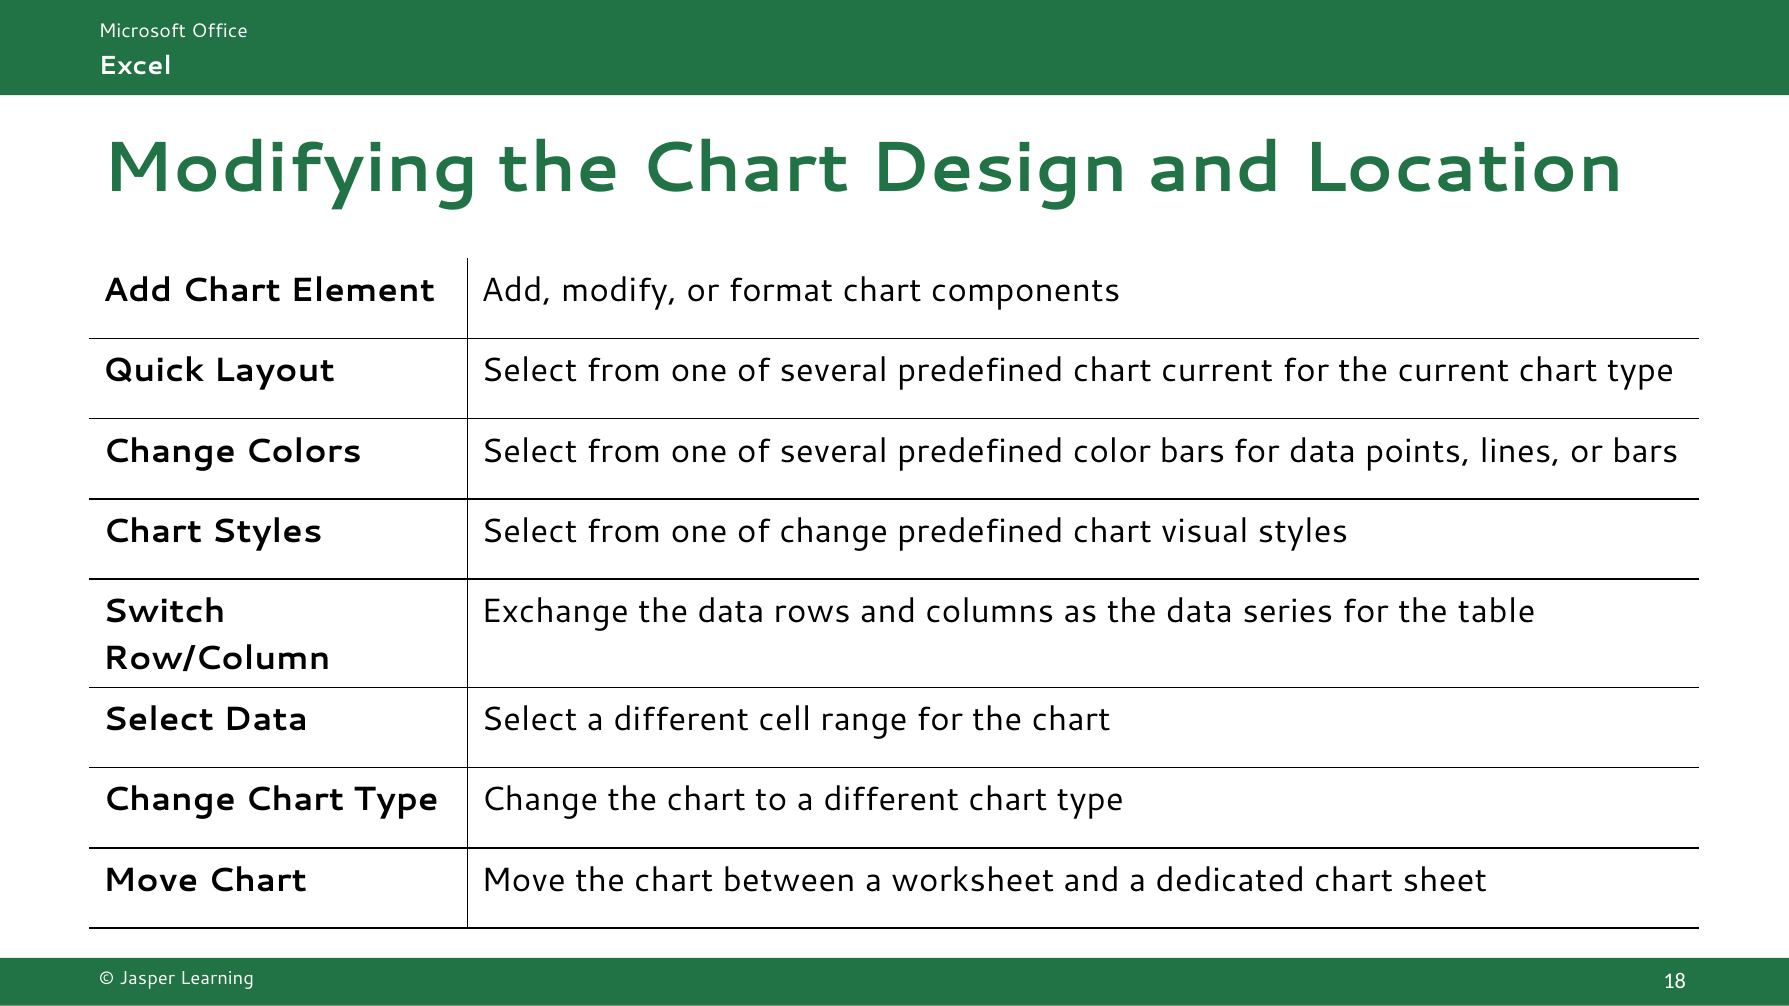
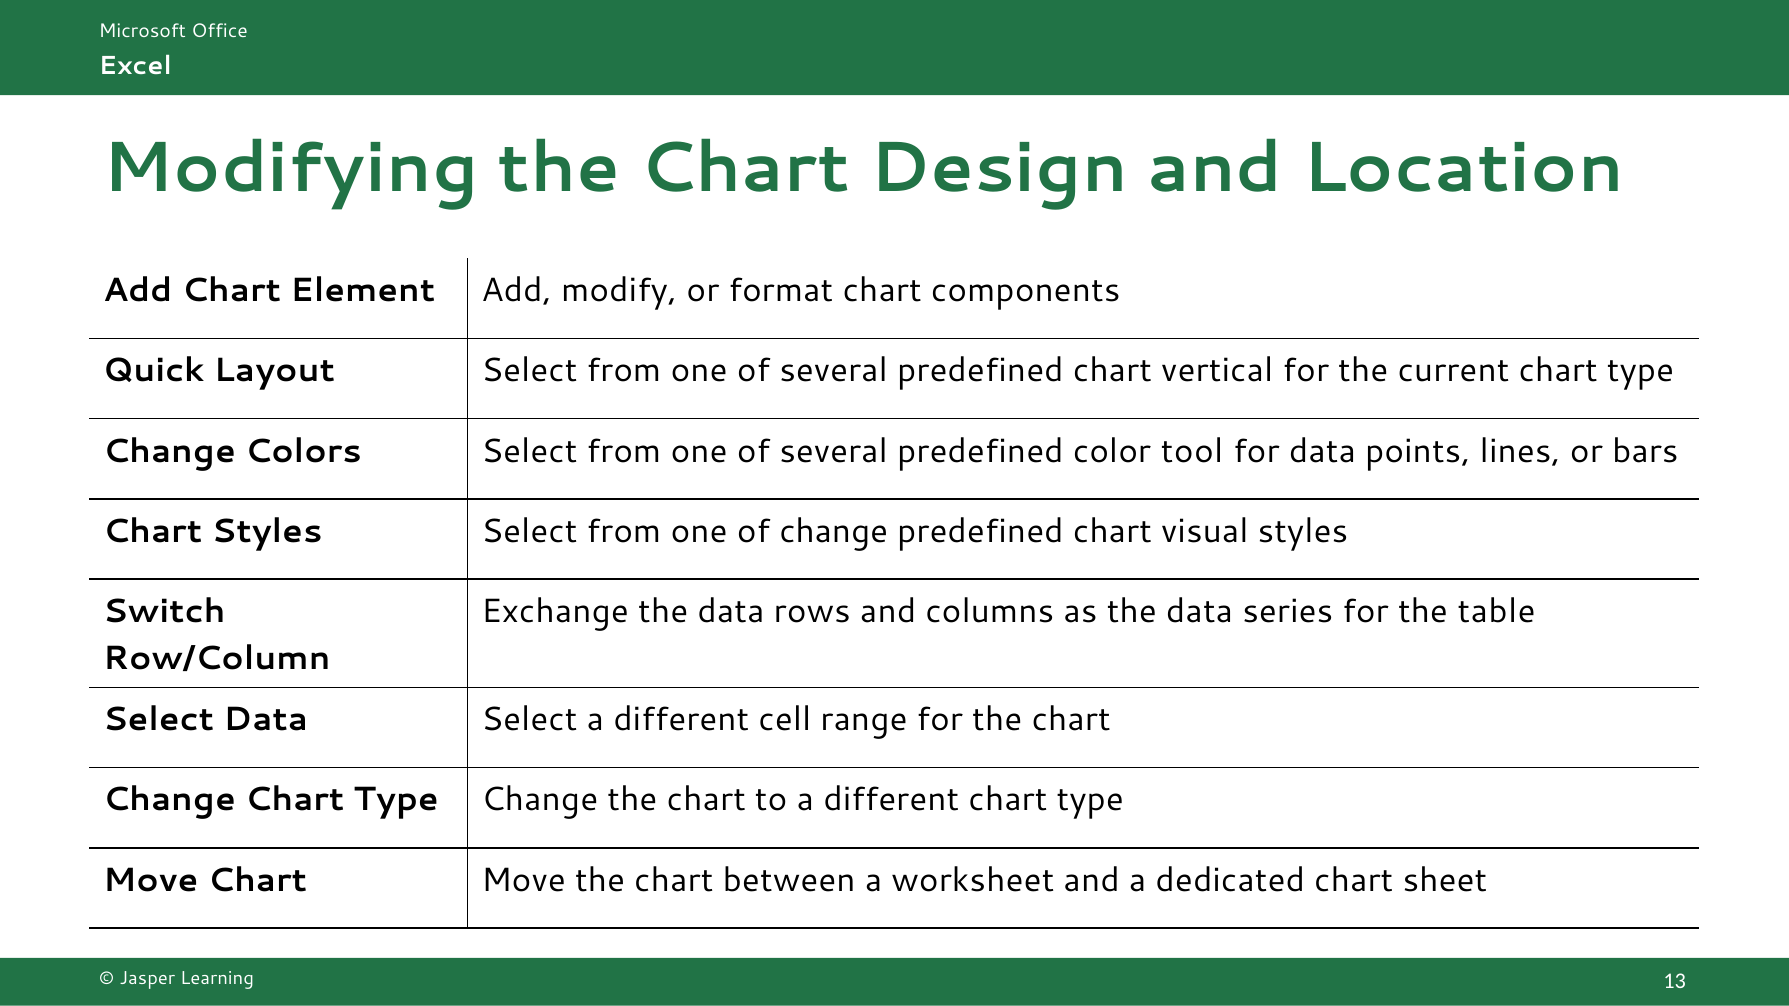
chart current: current -> vertical (1217, 371)
color bars: bars -> tool (1192, 451)
18: 18 -> 13 (1675, 981)
